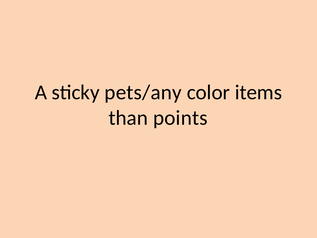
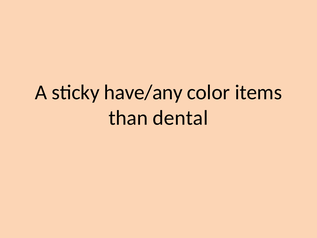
pets/any: pets/any -> have/any (143, 92)
points: points -> dental (180, 118)
